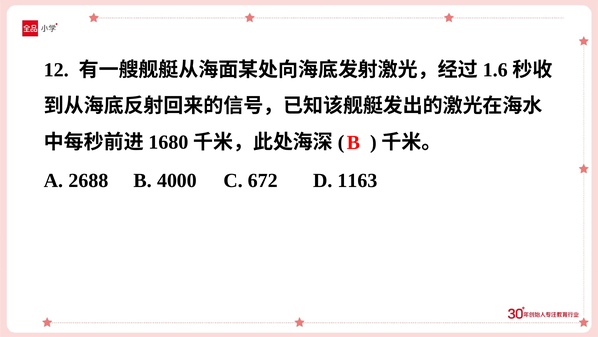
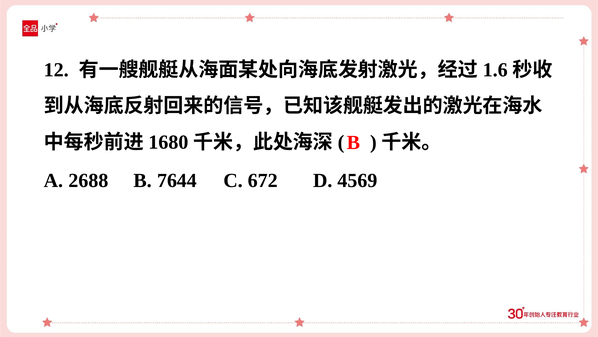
4000: 4000 -> 7644 (177, 180)
1163: 1163 -> 4569 (357, 180)
